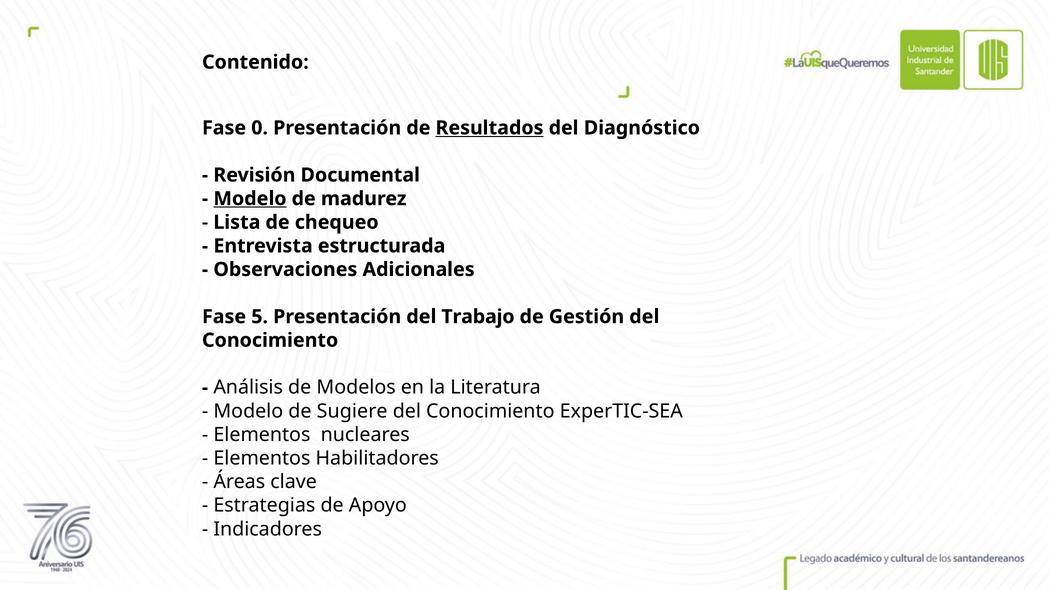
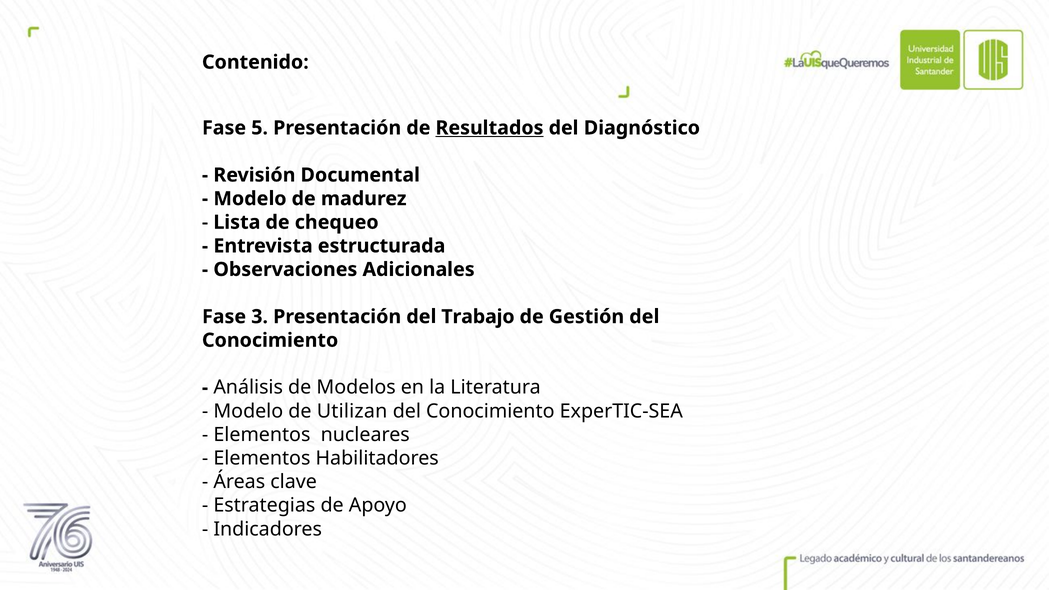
0: 0 -> 5 (260, 128)
Modelo underline: present -> none (250, 199)
5: 5 -> 3 (260, 317)
Sugiere: Sugiere -> Utilizan (352, 411)
